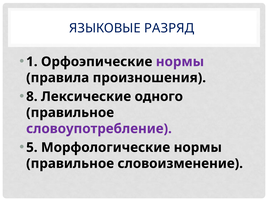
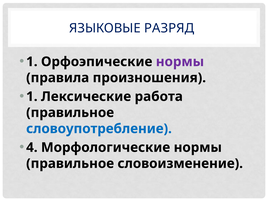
8: 8 -> 1 (32, 97)
одного: одного -> работа (159, 97)
словоупотребление colour: purple -> blue (99, 129)
5: 5 -> 4 (32, 147)
